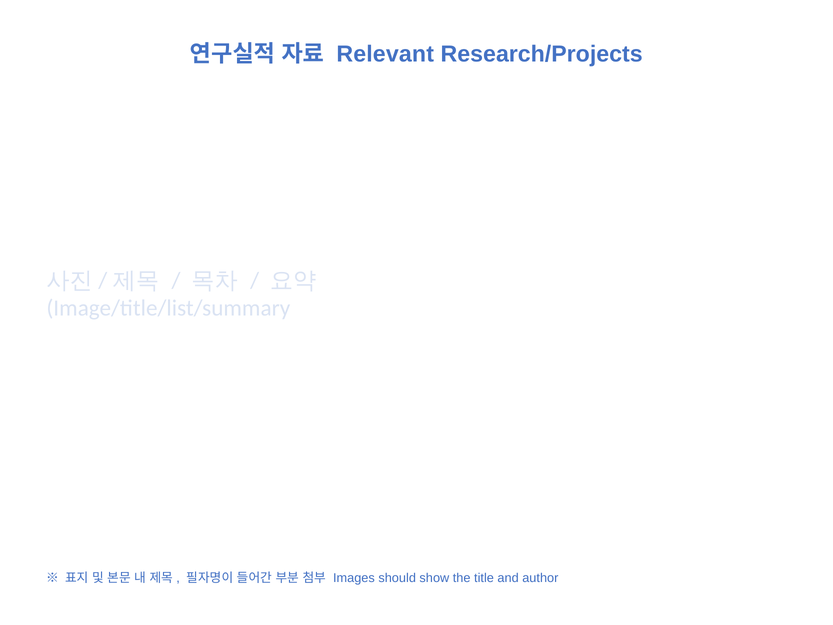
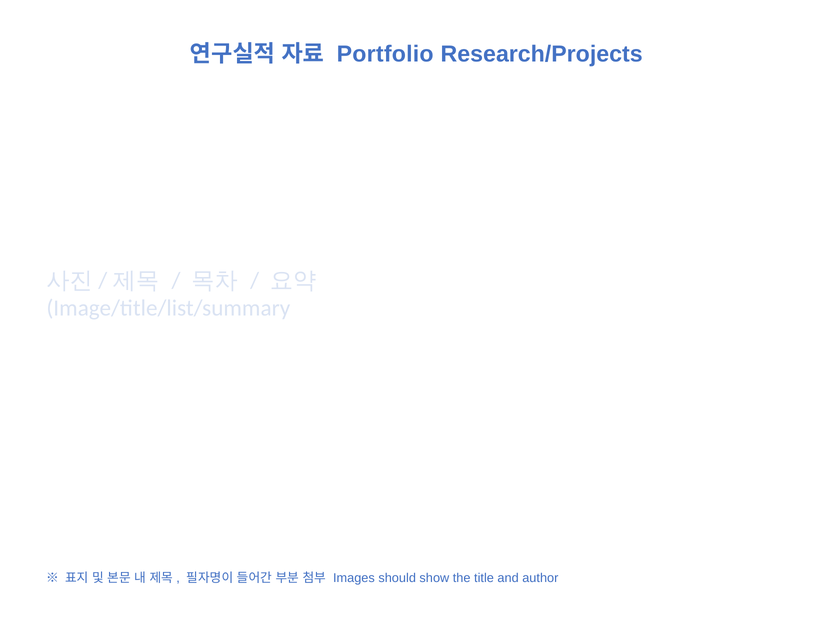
Relevant: Relevant -> Portfolio (385, 54)
